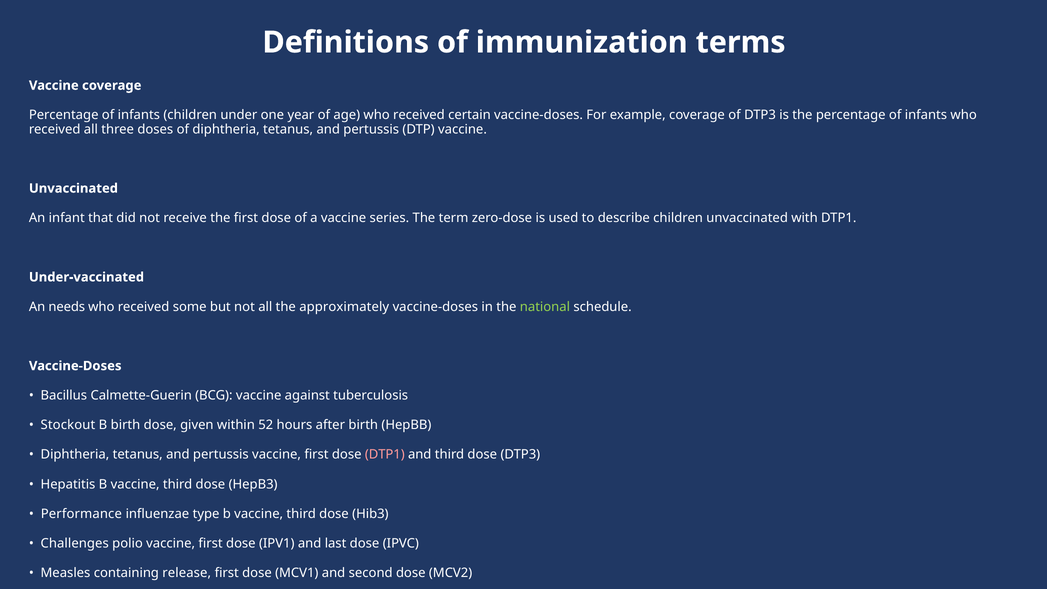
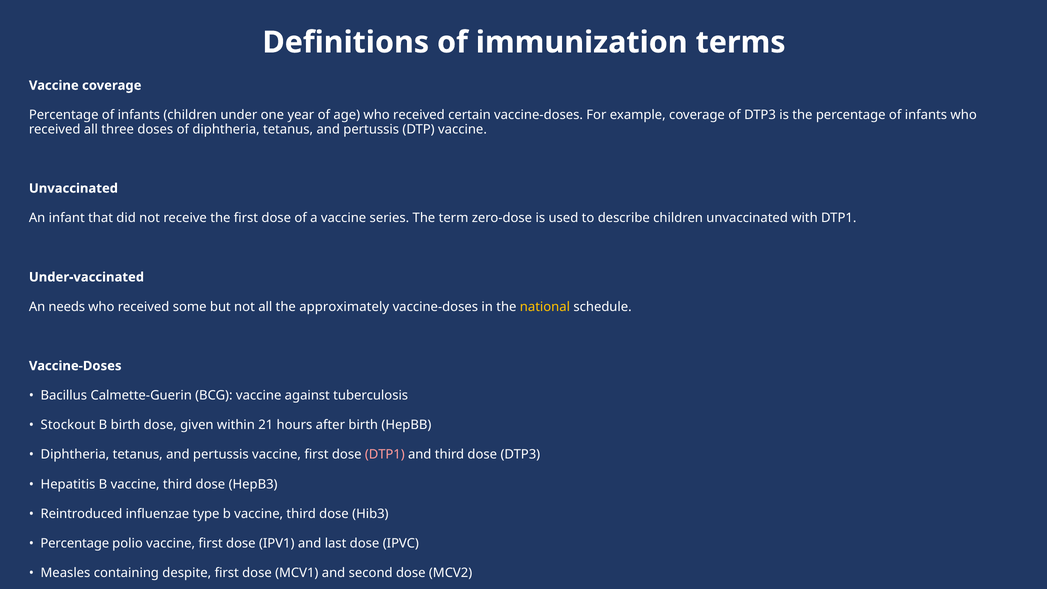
national colour: light green -> yellow (545, 307)
52: 52 -> 21 (266, 425)
Performance: Performance -> Reintroduced (81, 514)
Challenges: Challenges -> Percentage (75, 543)
release: release -> despite (187, 573)
